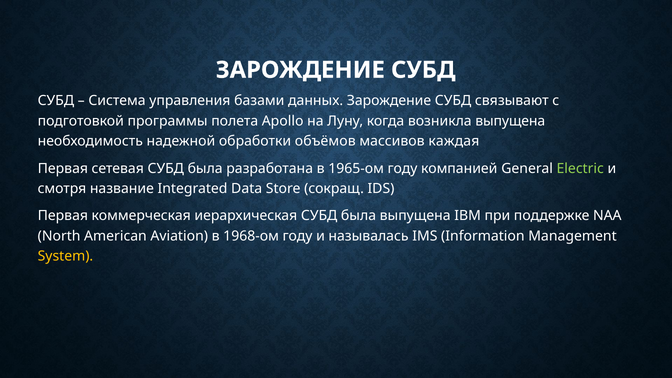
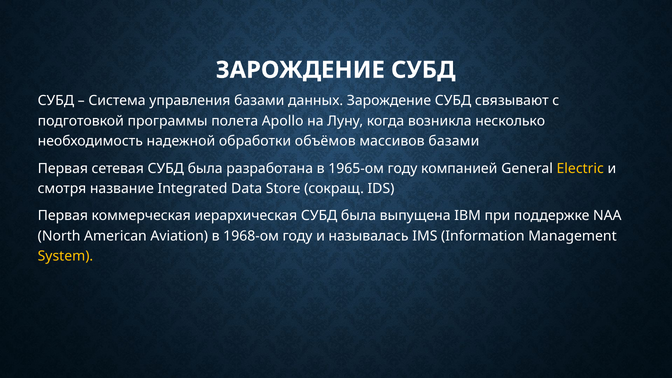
возникла выпущена: выпущена -> несколько (510, 121)
массивов каждая: каждая -> базами (454, 141)
Electric colour: light green -> yellow (580, 168)
